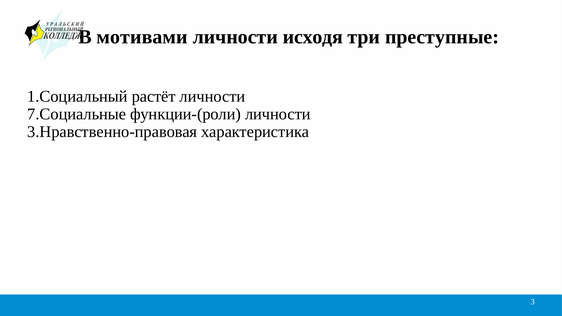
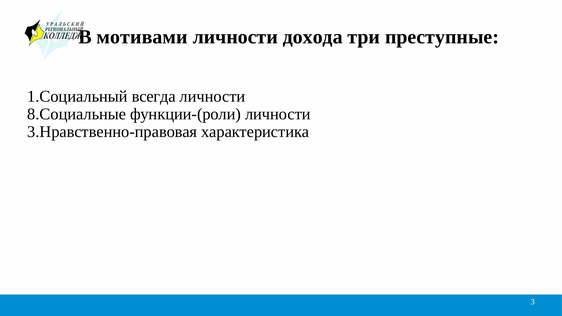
исходя: исходя -> дохода (313, 37)
растёт: растёт -> всегда (154, 96)
7.Социальные: 7.Социальные -> 8.Социальные (77, 114)
